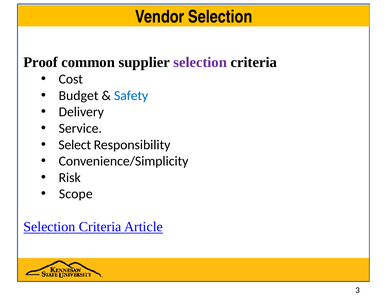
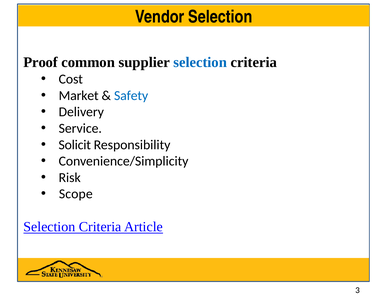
selection colour: purple -> blue (200, 62)
Budget: Budget -> Market (79, 96)
Select: Select -> Solicit (75, 145)
